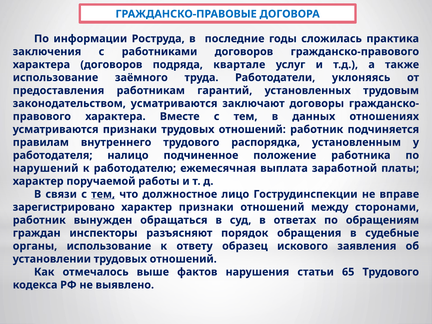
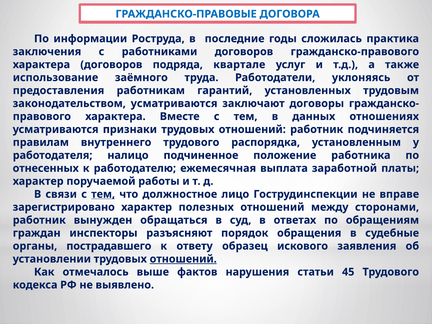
нарушений: нарушений -> отнесенных (46, 168)
характер признаки: признаки -> полезных (206, 207)
органы использование: использование -> пострадавшего (109, 246)
отношений underline: none -> present (183, 259)
65: 65 -> 45 (348, 272)
